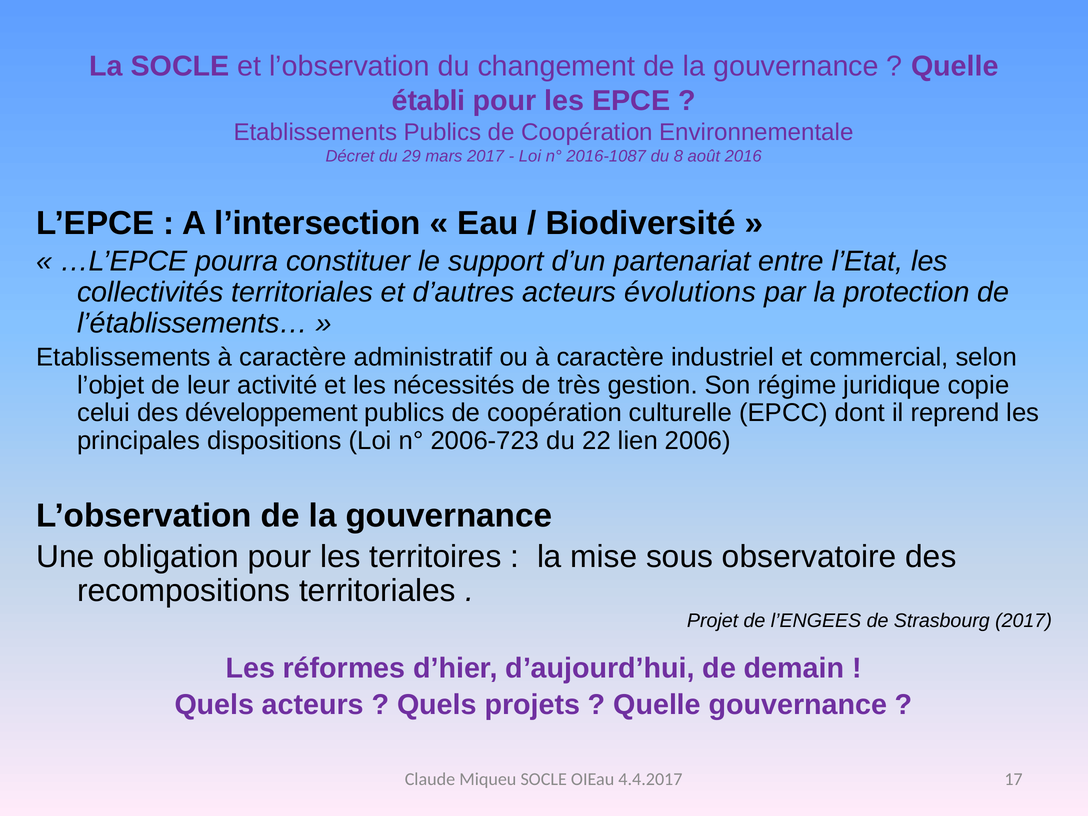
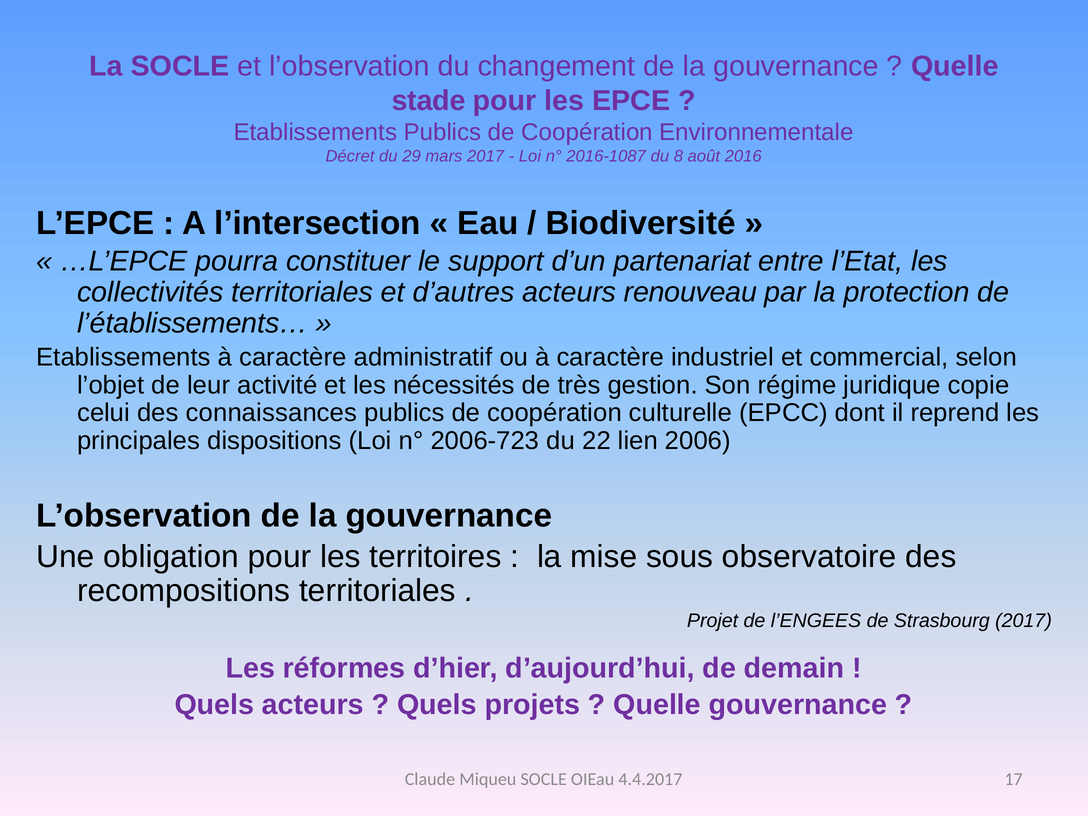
établi: établi -> stade (429, 101)
évolutions: évolutions -> renouveau (690, 292)
développement: développement -> connaissances (271, 413)
